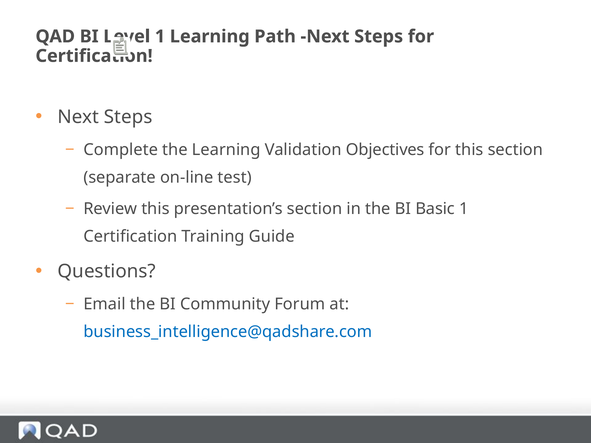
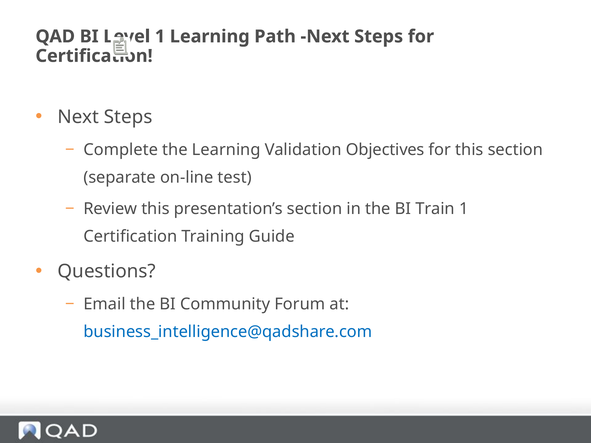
Basic: Basic -> Train (435, 209)
